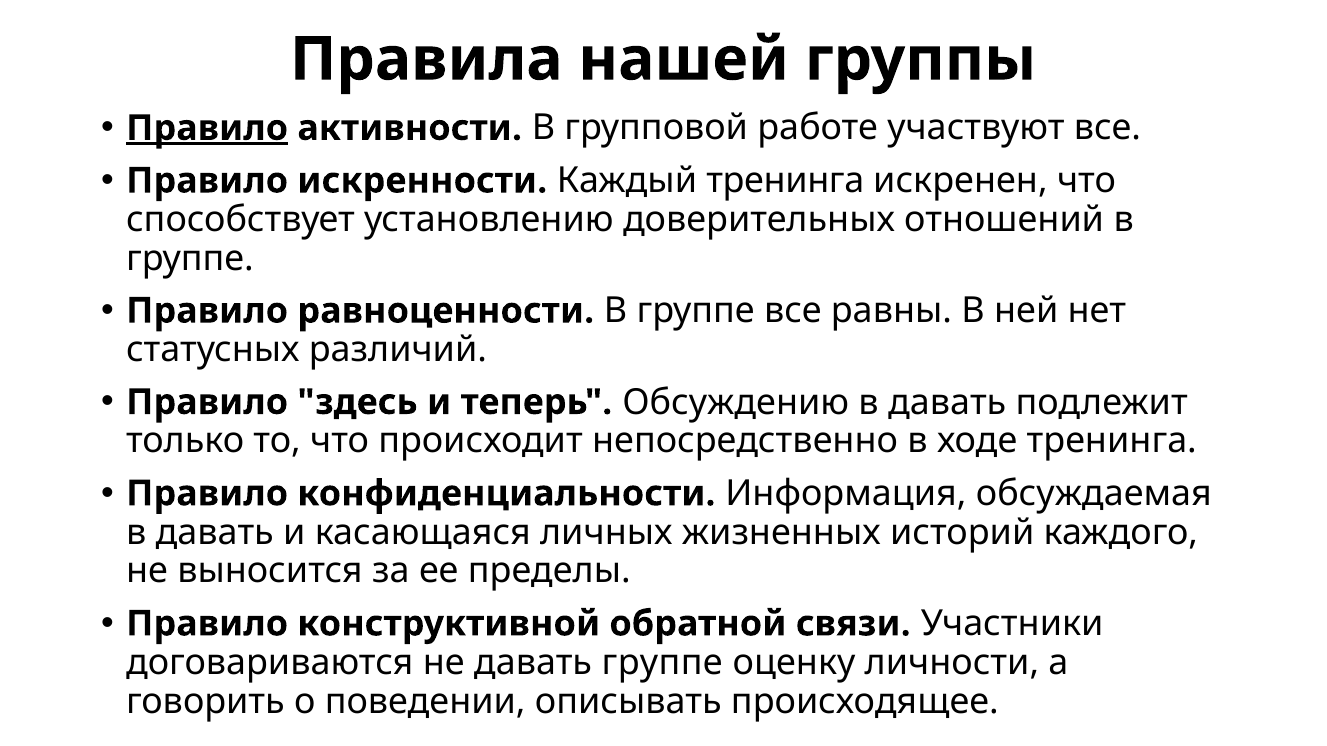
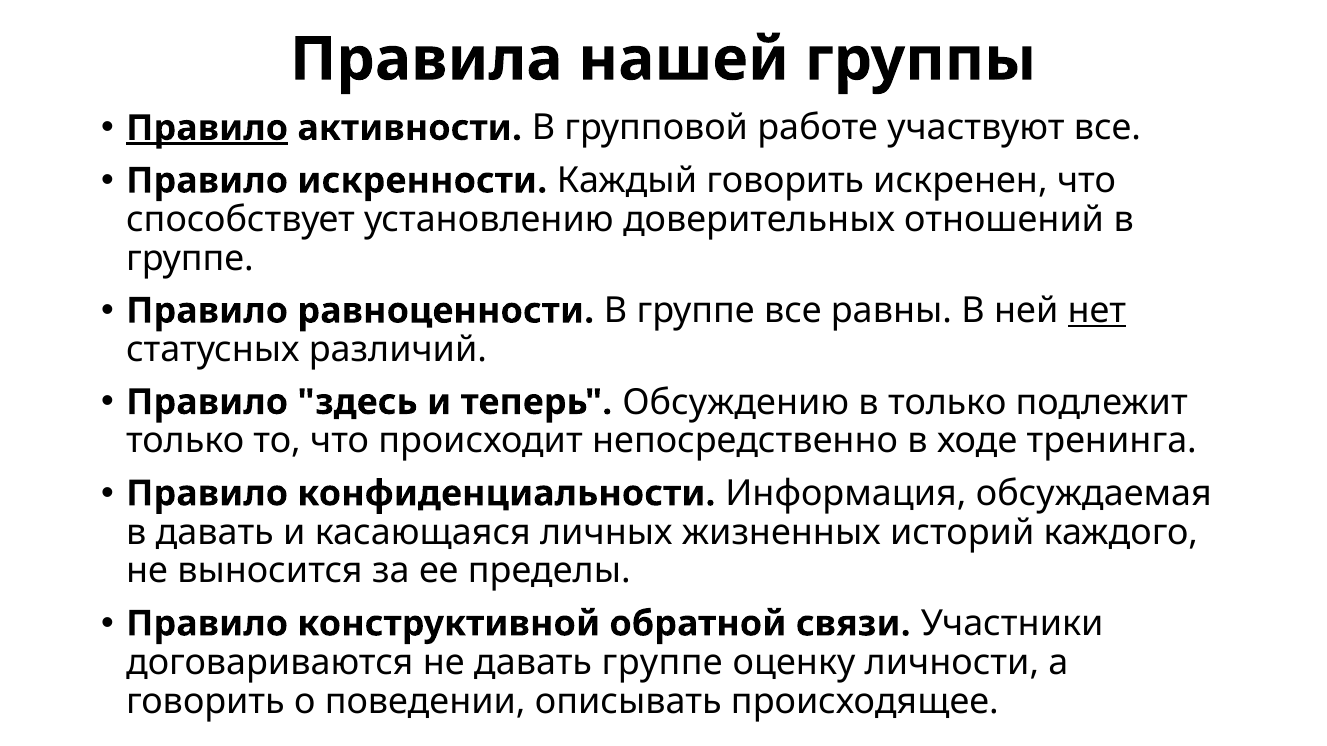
Каждый тренинга: тренинга -> говорить (785, 181)
нет underline: none -> present (1097, 311)
Обсуждению в давать: давать -> только (947, 402)
